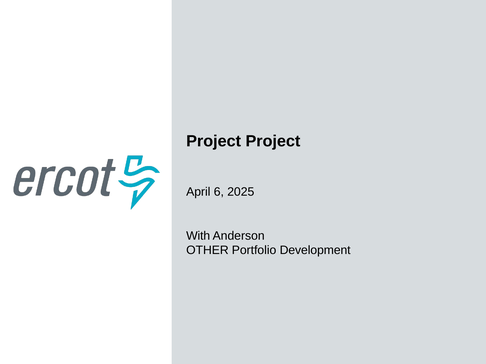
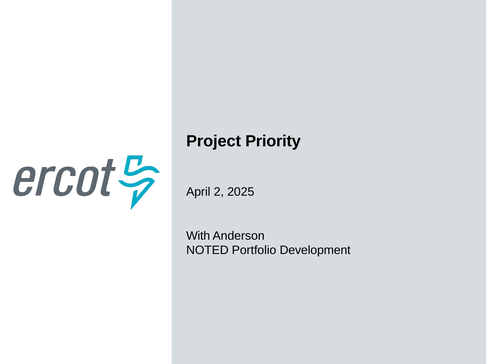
Project Project: Project -> Priority (273, 142)
6: 6 -> 2 (219, 192)
OTHER: OTHER -> NOTED (207, 251)
